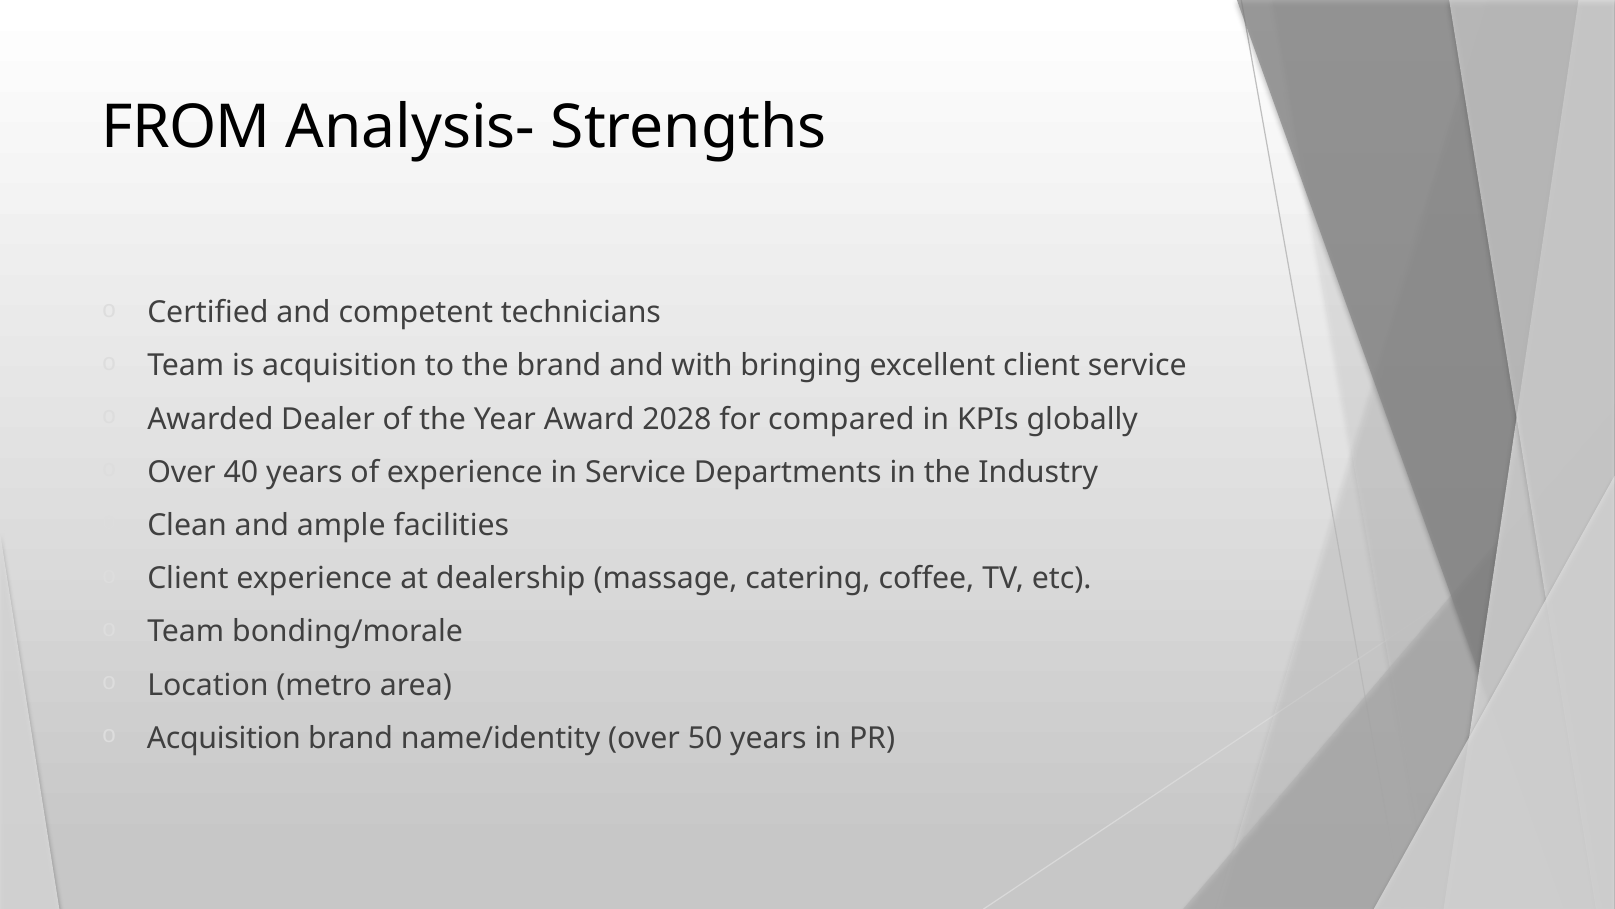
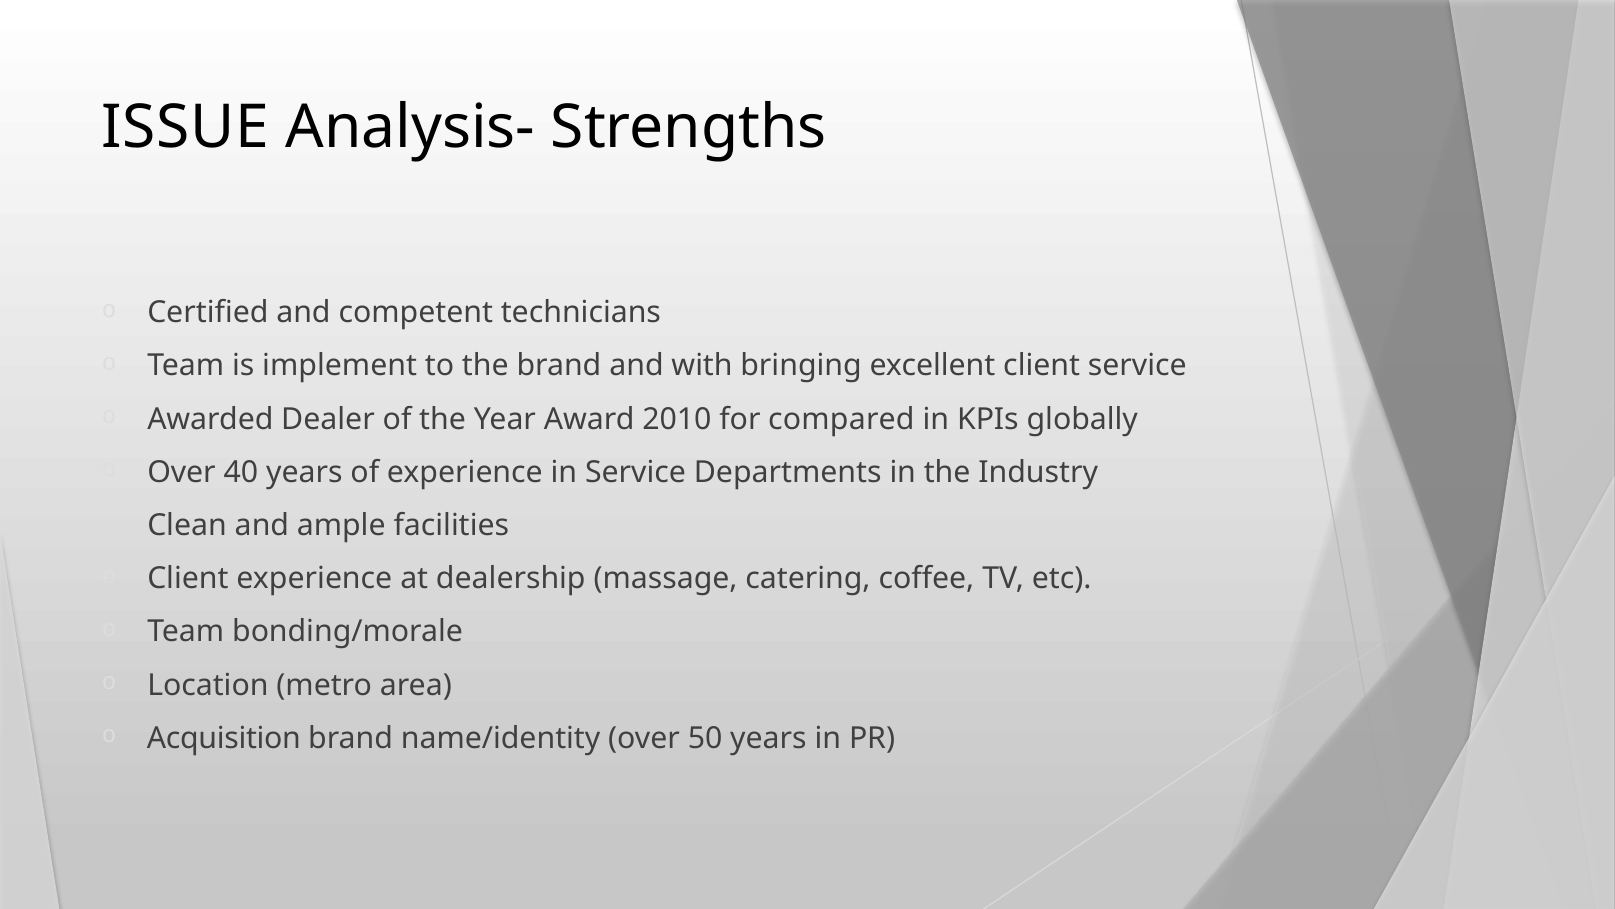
FROM: FROM -> ISSUE (186, 127)
is acquisition: acquisition -> implement (340, 366)
2028: 2028 -> 2010 (677, 419)
